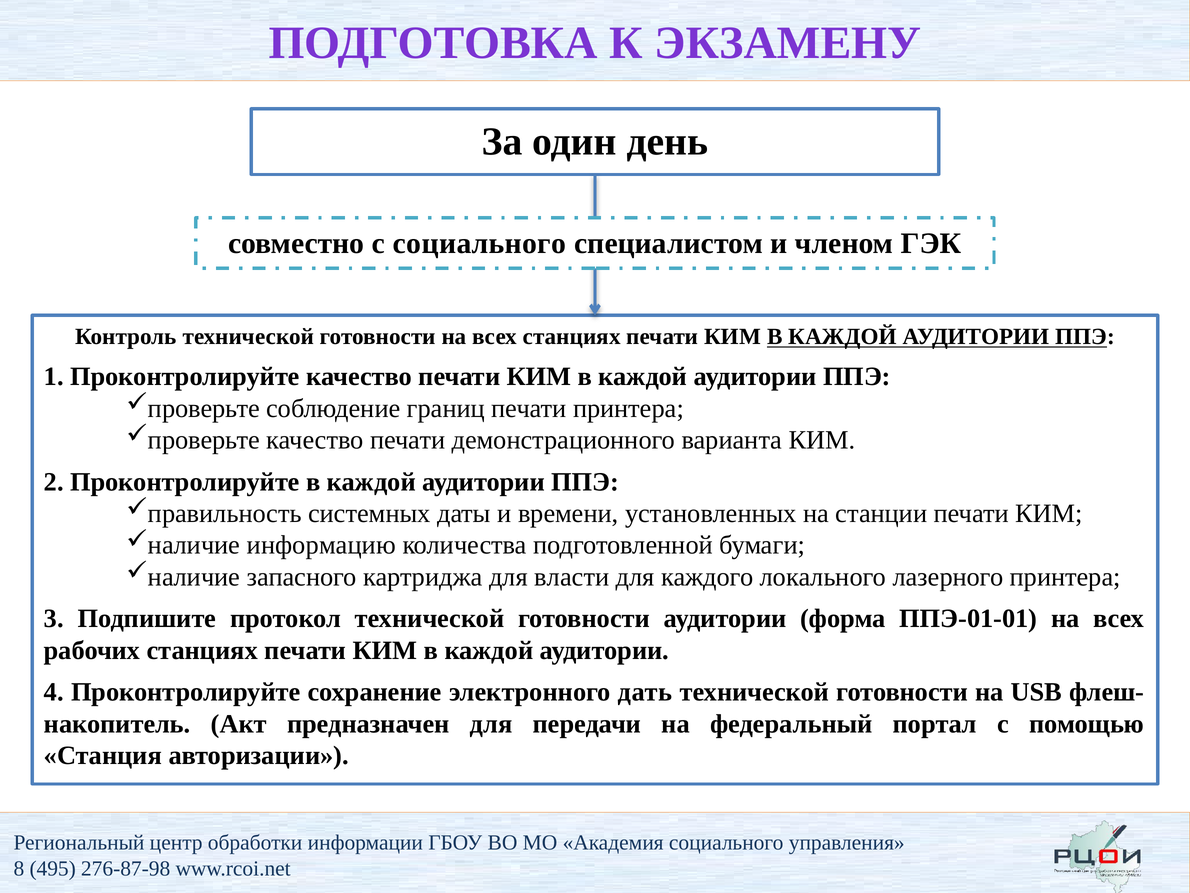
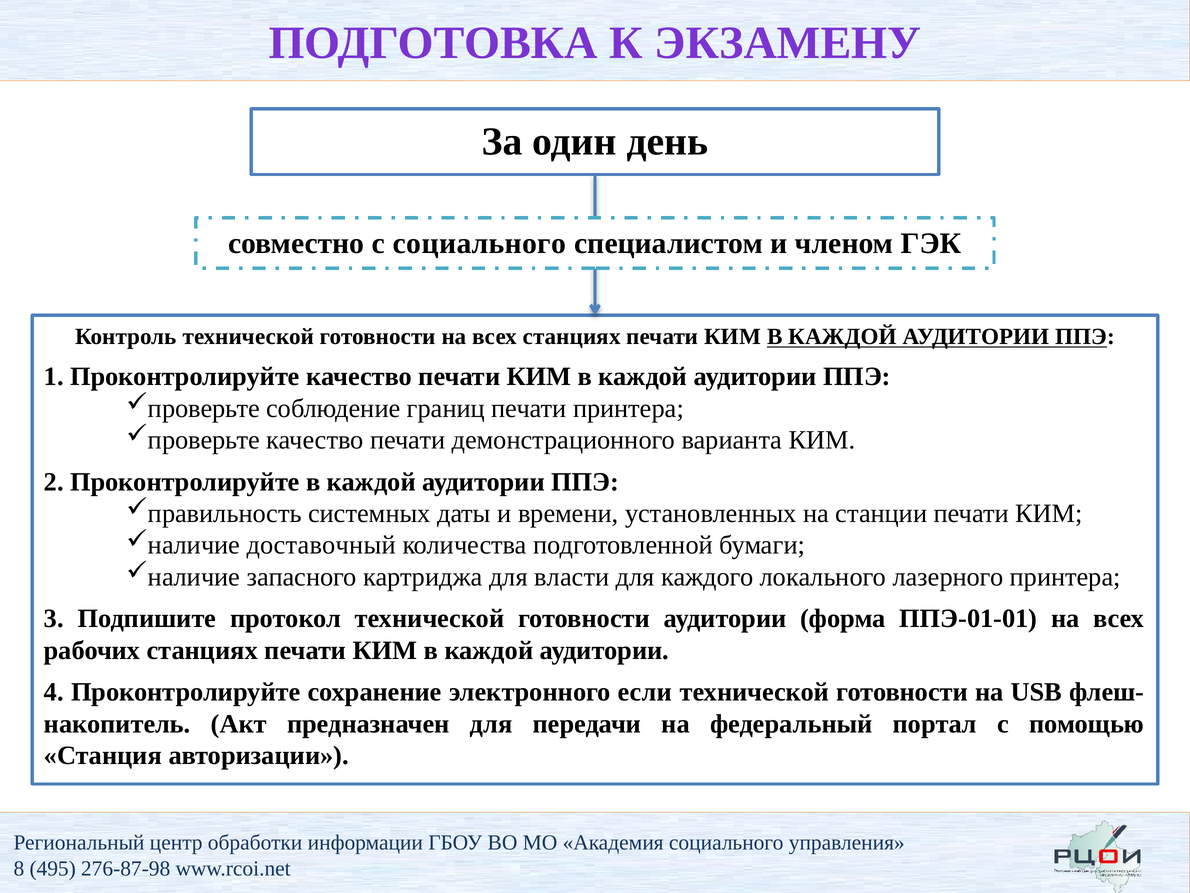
информацию: информацию -> доставочный (321, 545)
дать: дать -> если (645, 692)
